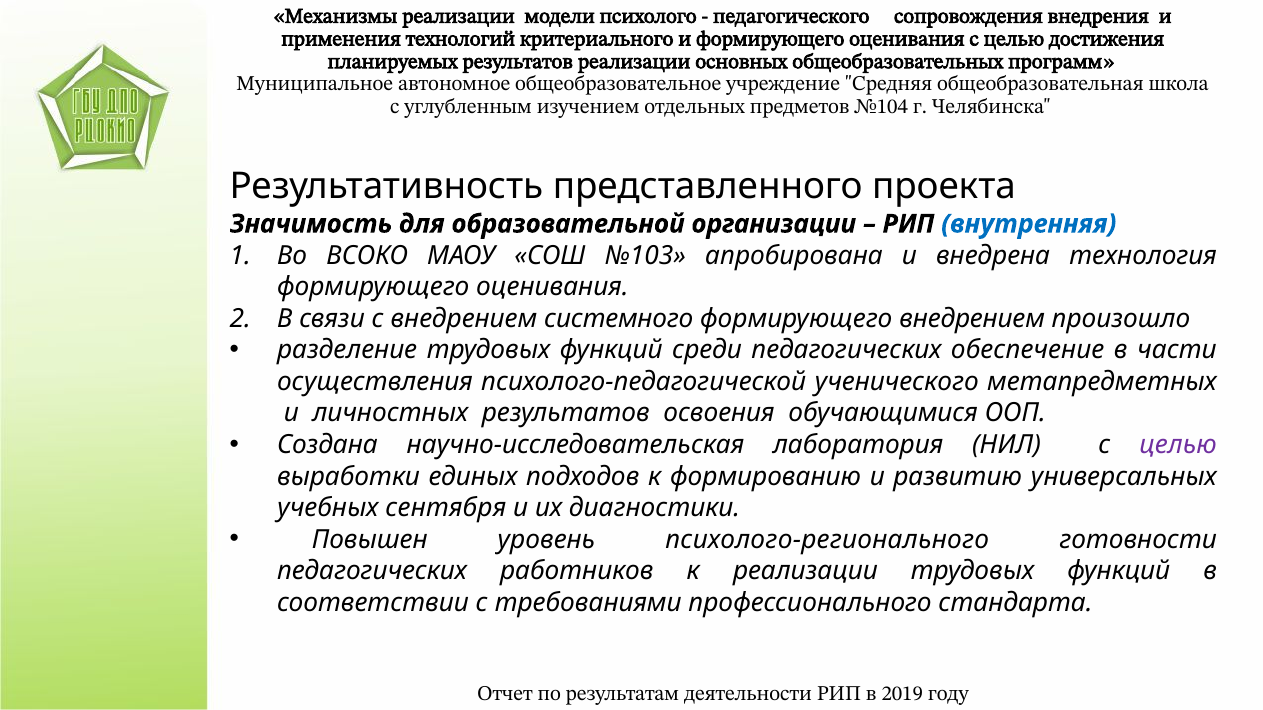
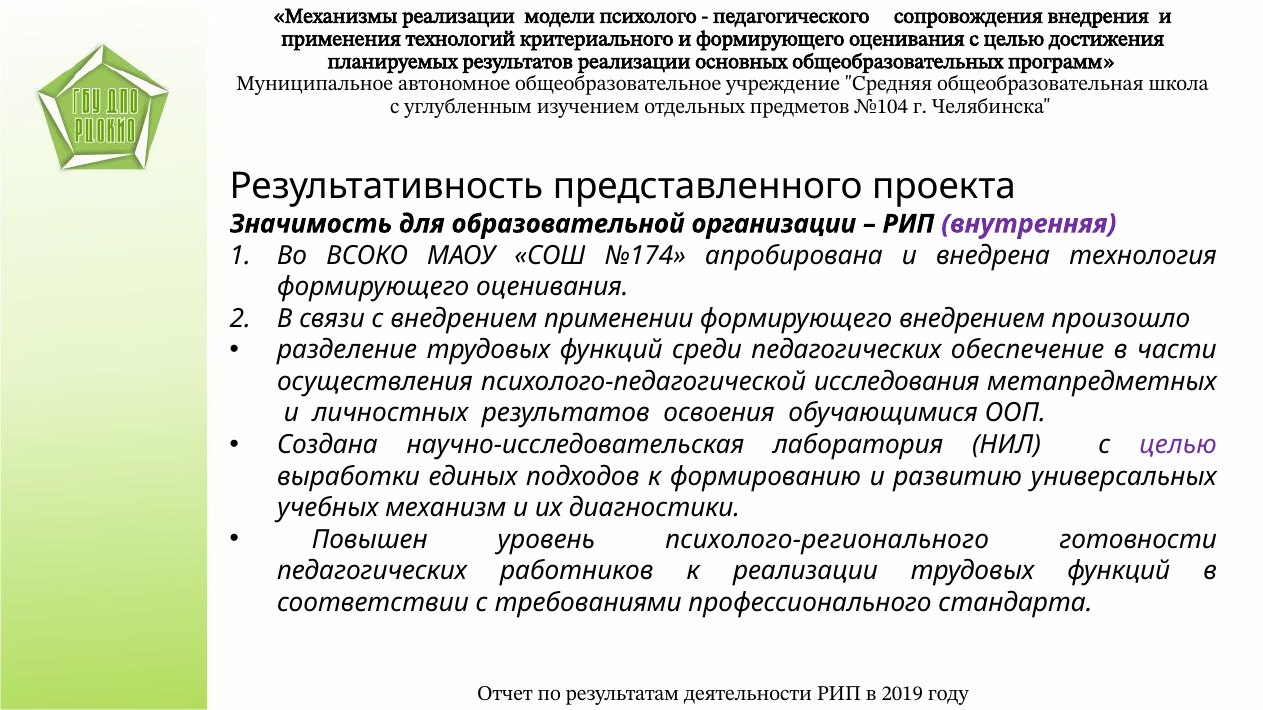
внутренняя colour: blue -> purple (1029, 224)
№103: №103 -> №174 (645, 256)
системного: системного -> применении (619, 319)
ученического: ученического -> исследования (897, 382)
сентября: сентября -> механизм (446, 508)
